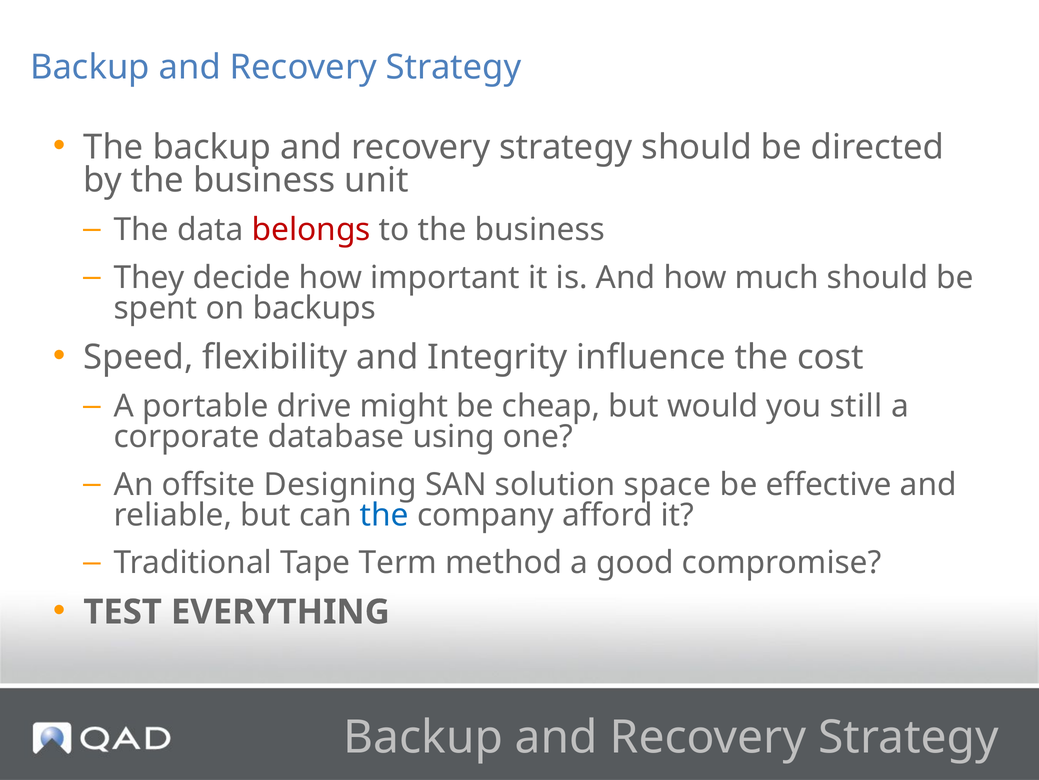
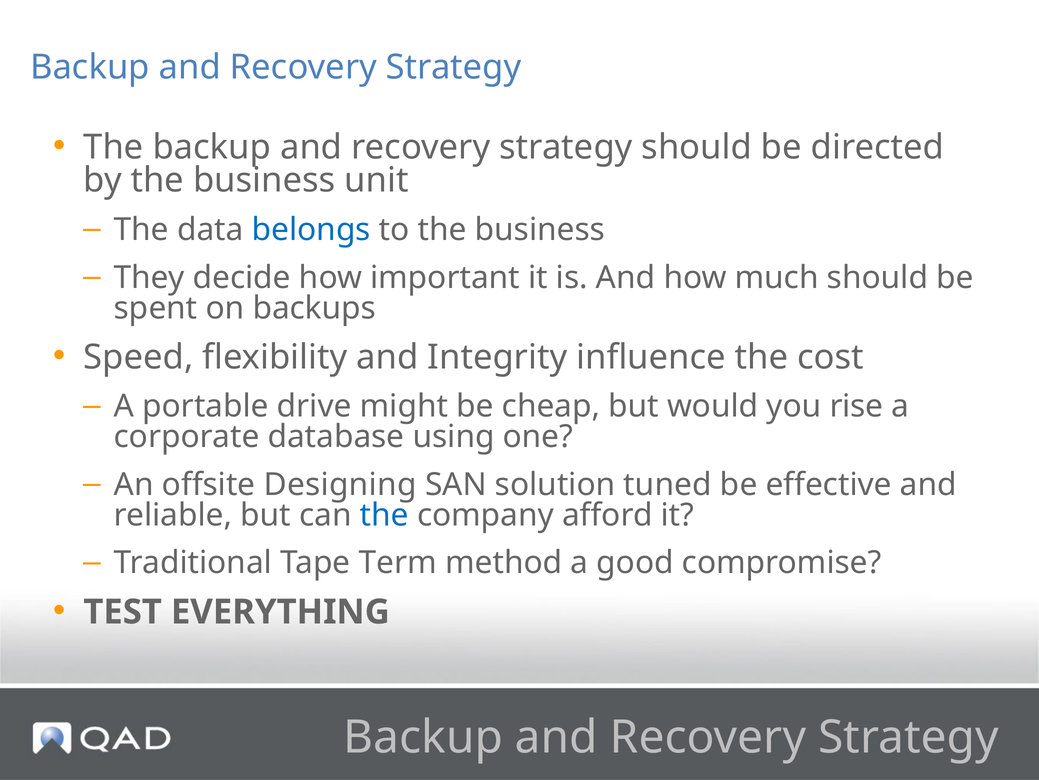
belongs colour: red -> blue (311, 230)
still: still -> rise (856, 406)
space: space -> tuned (668, 484)
